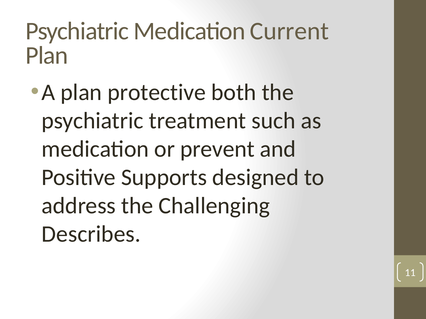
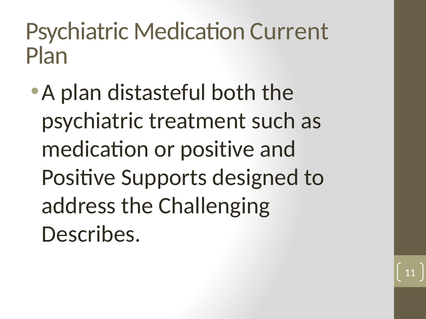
protective: protective -> distasteful (157, 93)
or prevent: prevent -> positive (217, 149)
